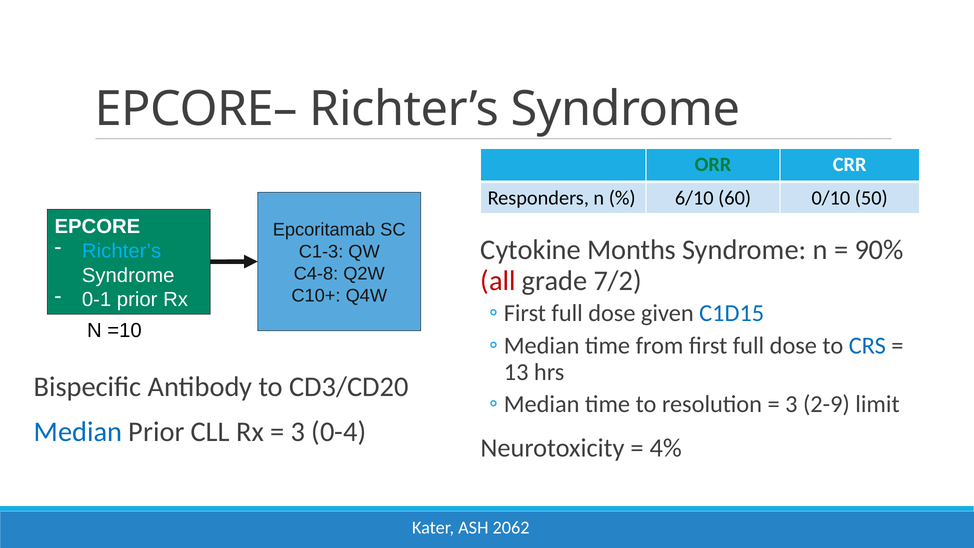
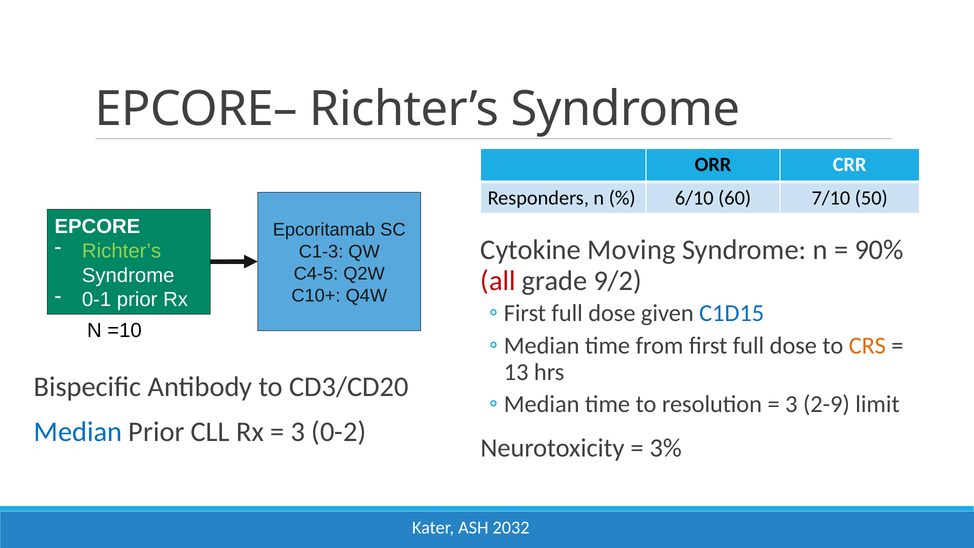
ORR colour: green -> black (713, 165)
0/10: 0/10 -> 7/10 (831, 198)
Months: Months -> Moving (631, 250)
Richter’s colour: light blue -> light green (122, 251)
C4-8: C4-8 -> C4-5 (316, 274)
7/2: 7/2 -> 9/2 (618, 281)
CRS colour: blue -> orange (867, 346)
0-4: 0-4 -> 0-2 (339, 432)
4%: 4% -> 3% (666, 448)
2062: 2062 -> 2032 (511, 528)
